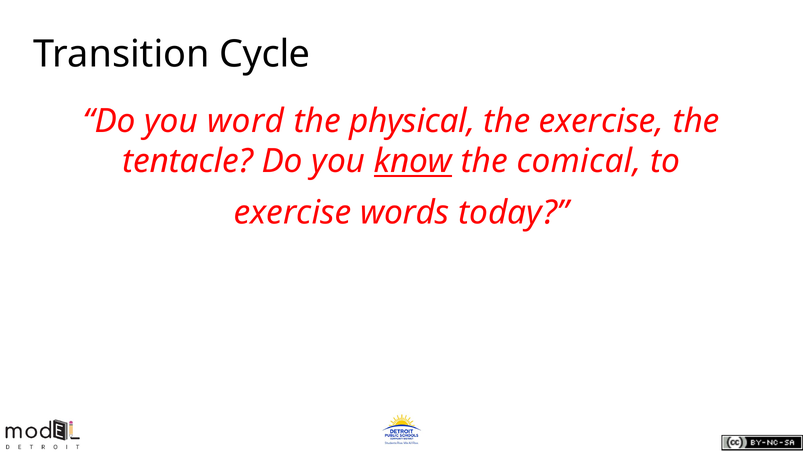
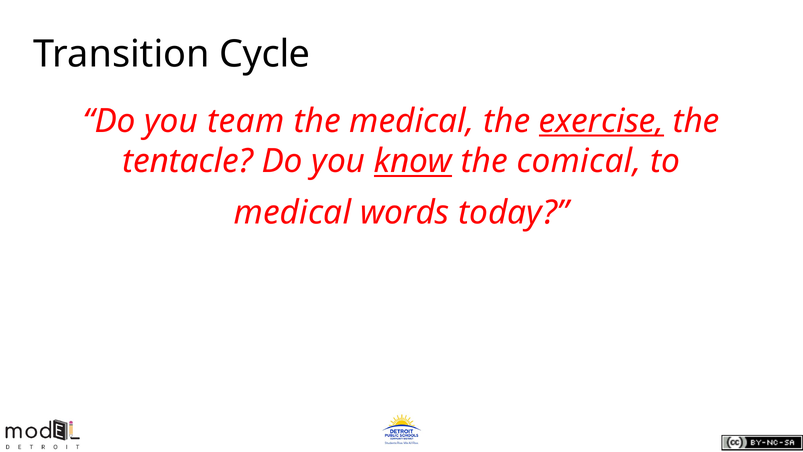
word: word -> team (246, 121)
the physical: physical -> medical (412, 121)
exercise underline: none -> present (601, 121)
exercise: exercise -> medical (292, 213)
